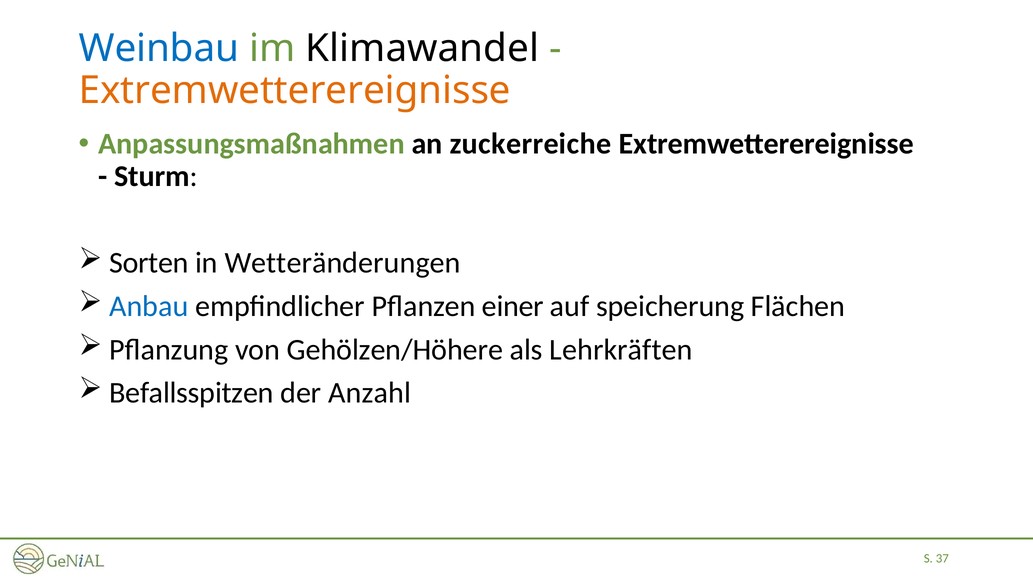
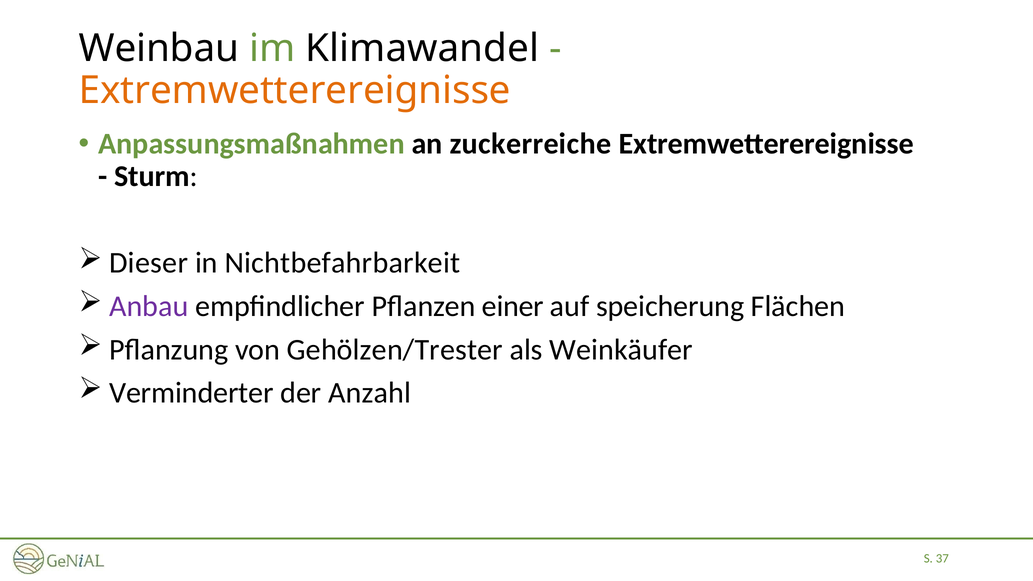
Weinbau colour: blue -> black (159, 49)
Sorten: Sorten -> Dieser (149, 263)
Wetteränderungen: Wetteränderungen -> Nichtbefahrbarkeit (342, 263)
Anbau colour: blue -> purple (149, 306)
Gehölzen/Höhere: Gehölzen/Höhere -> Gehölzen/Trester (395, 350)
Lehrkräften: Lehrkräften -> Weinkäufer (621, 350)
Befallsspitzen: Befallsspitzen -> Verminderter (191, 393)
